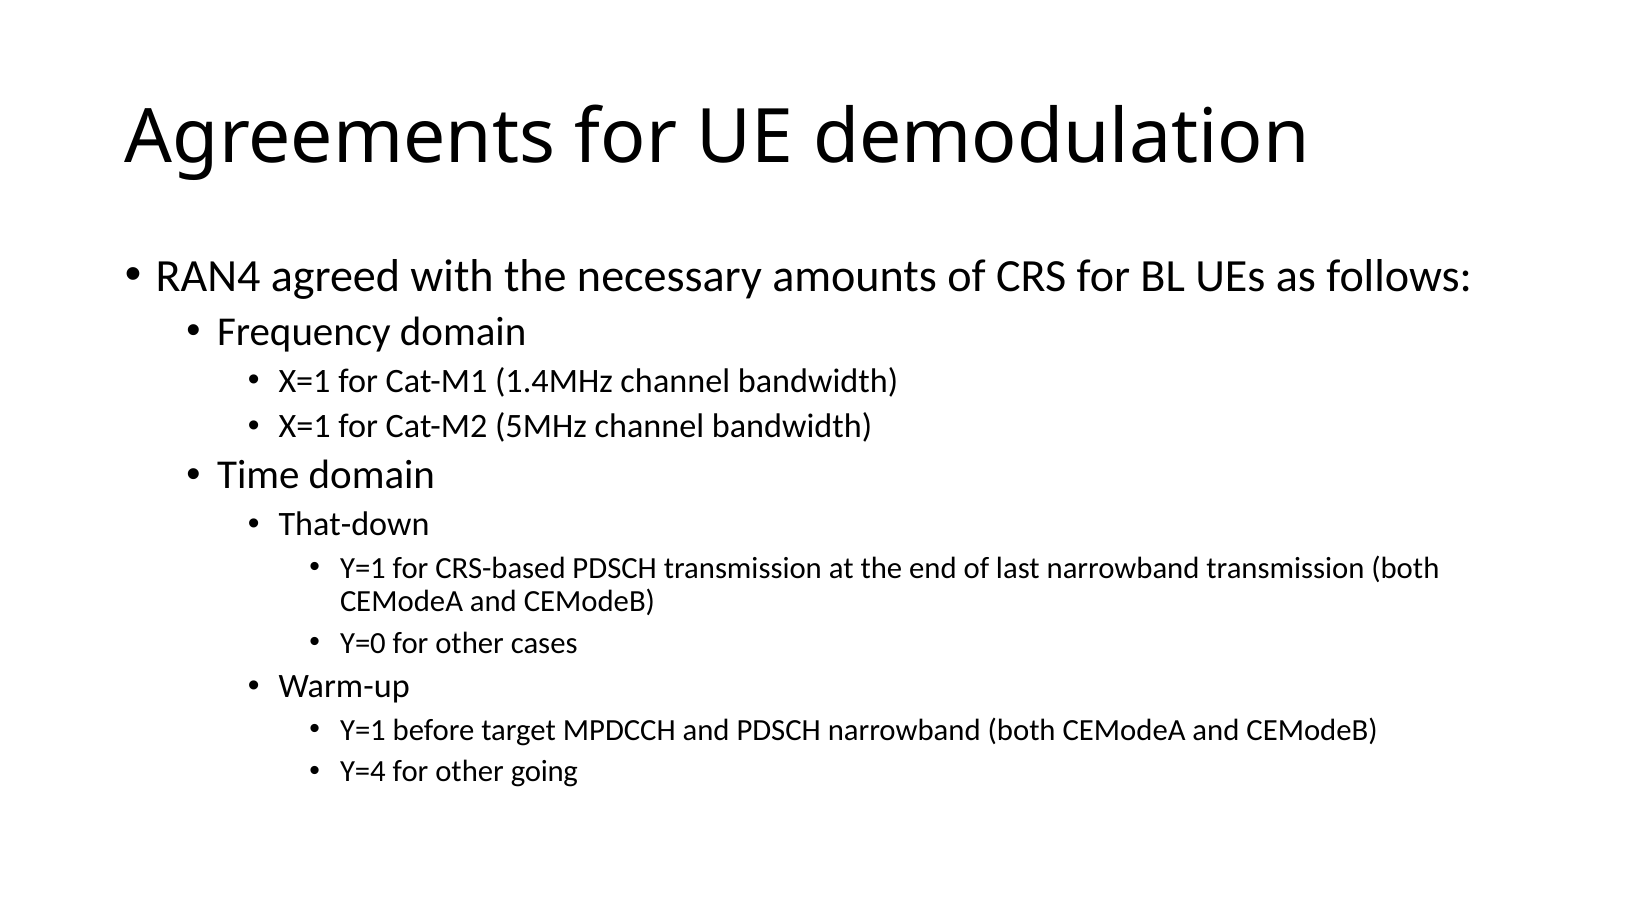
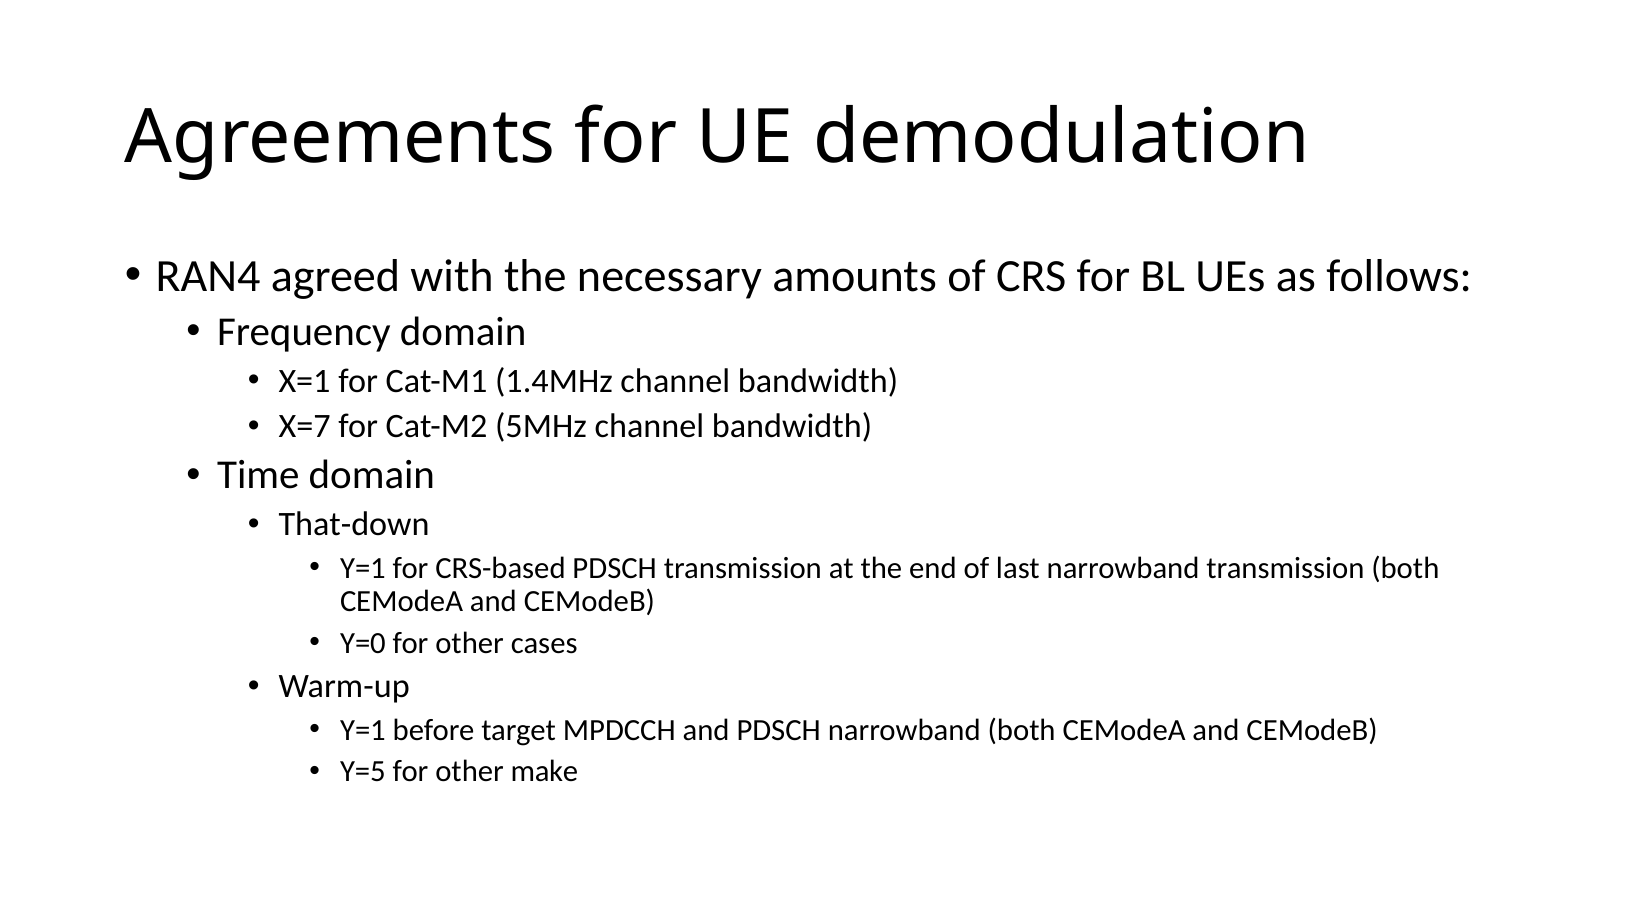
X=1: X=1 -> X=7 (305, 426)
Y=4: Y=4 -> Y=5 (363, 772)
going: going -> make (544, 772)
